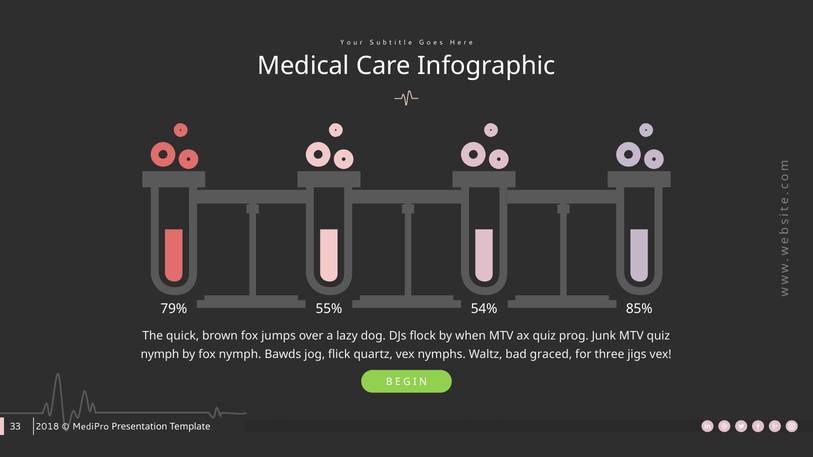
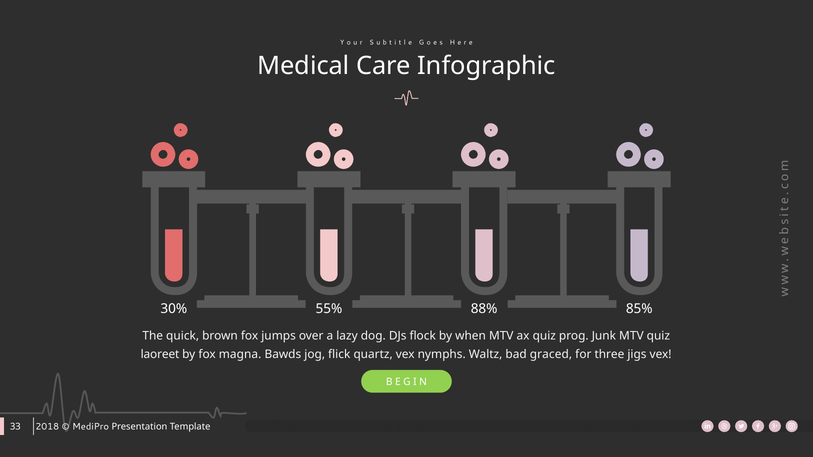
79%: 79% -> 30% (174, 309)
54%: 54% -> 88% (484, 309)
nymph: nymph -> laoreet (160, 355)
fox nymph: nymph -> magna (240, 355)
